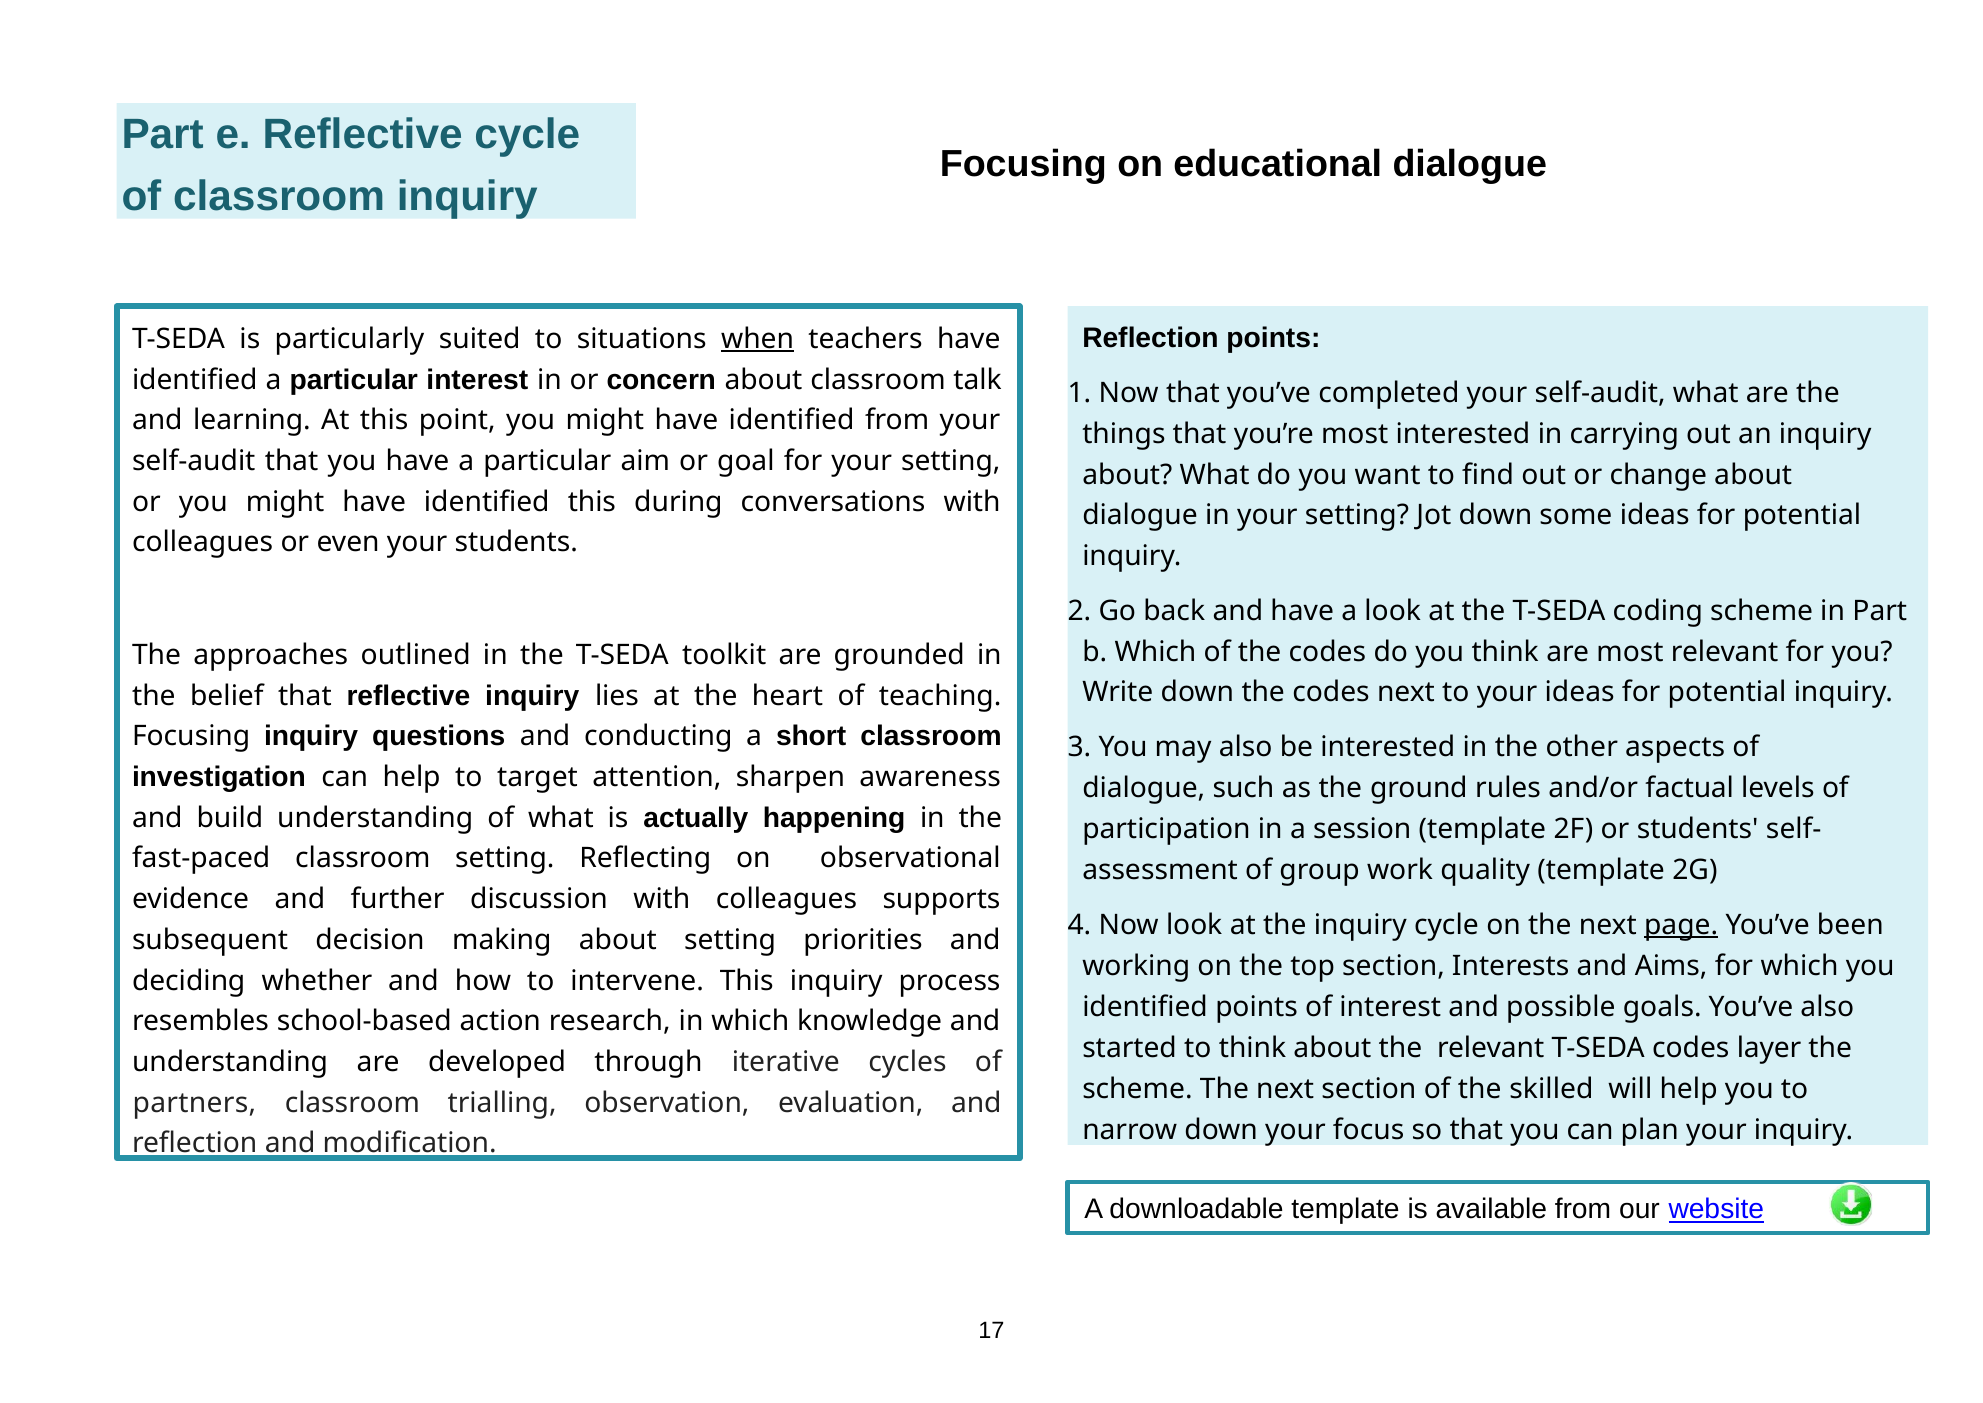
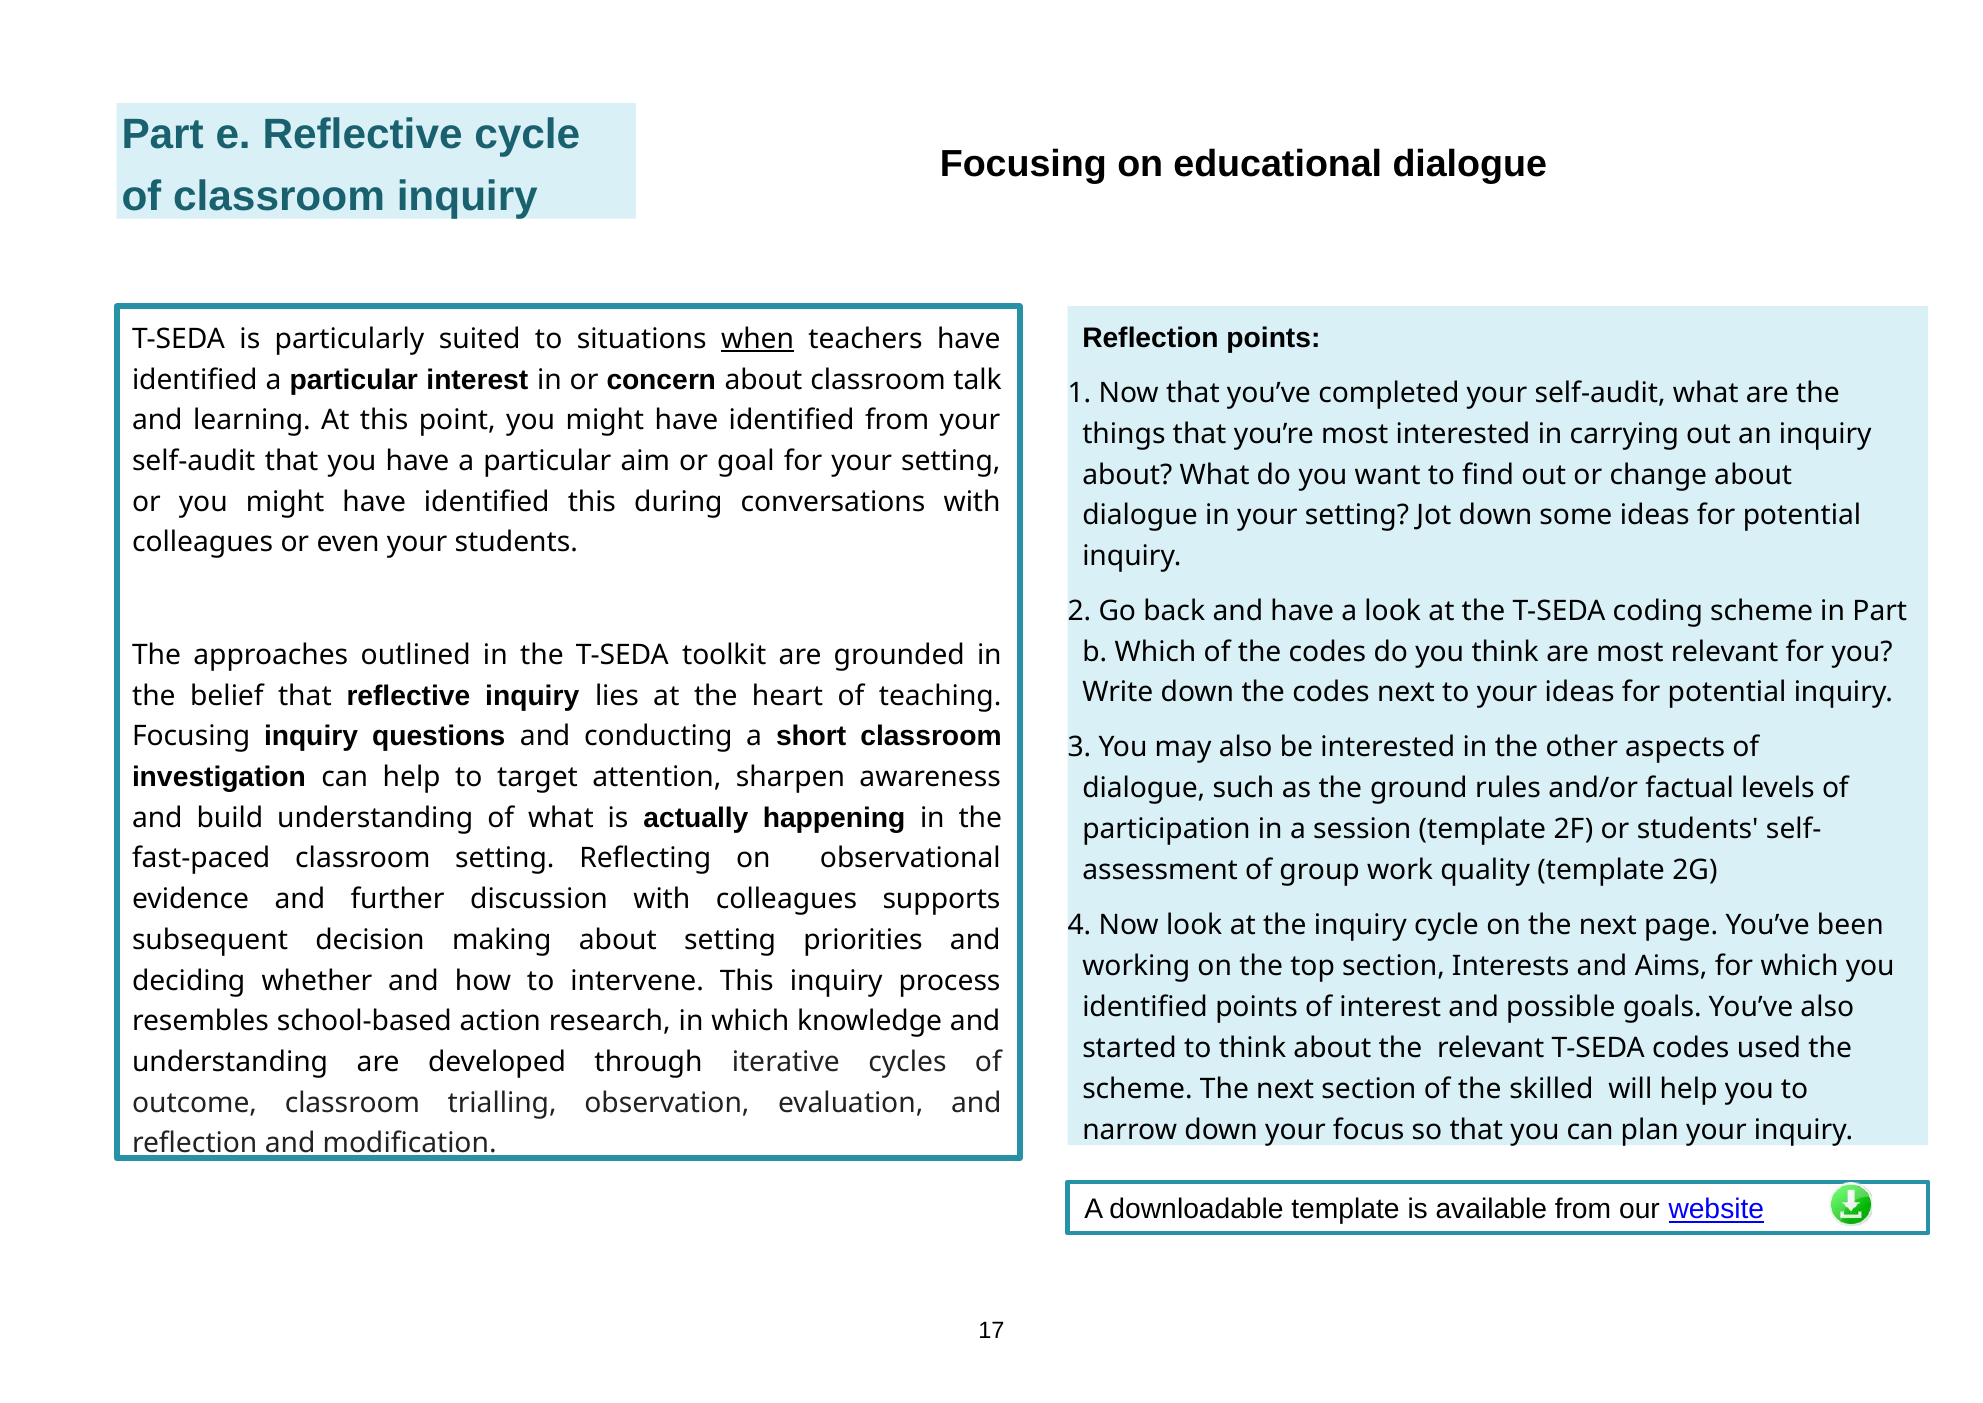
page underline: present -> none (1681, 925)
layer: layer -> used (1769, 1048)
partners: partners -> outcome (195, 1102)
